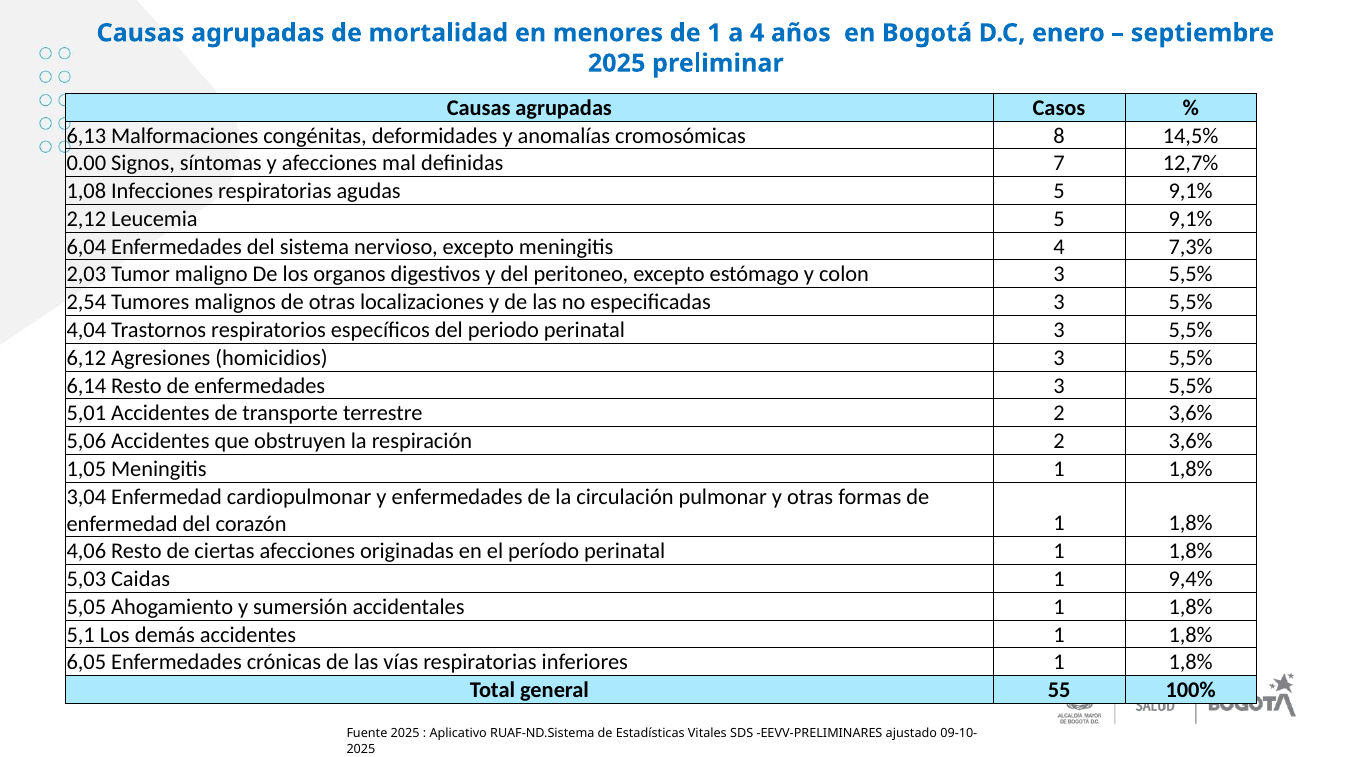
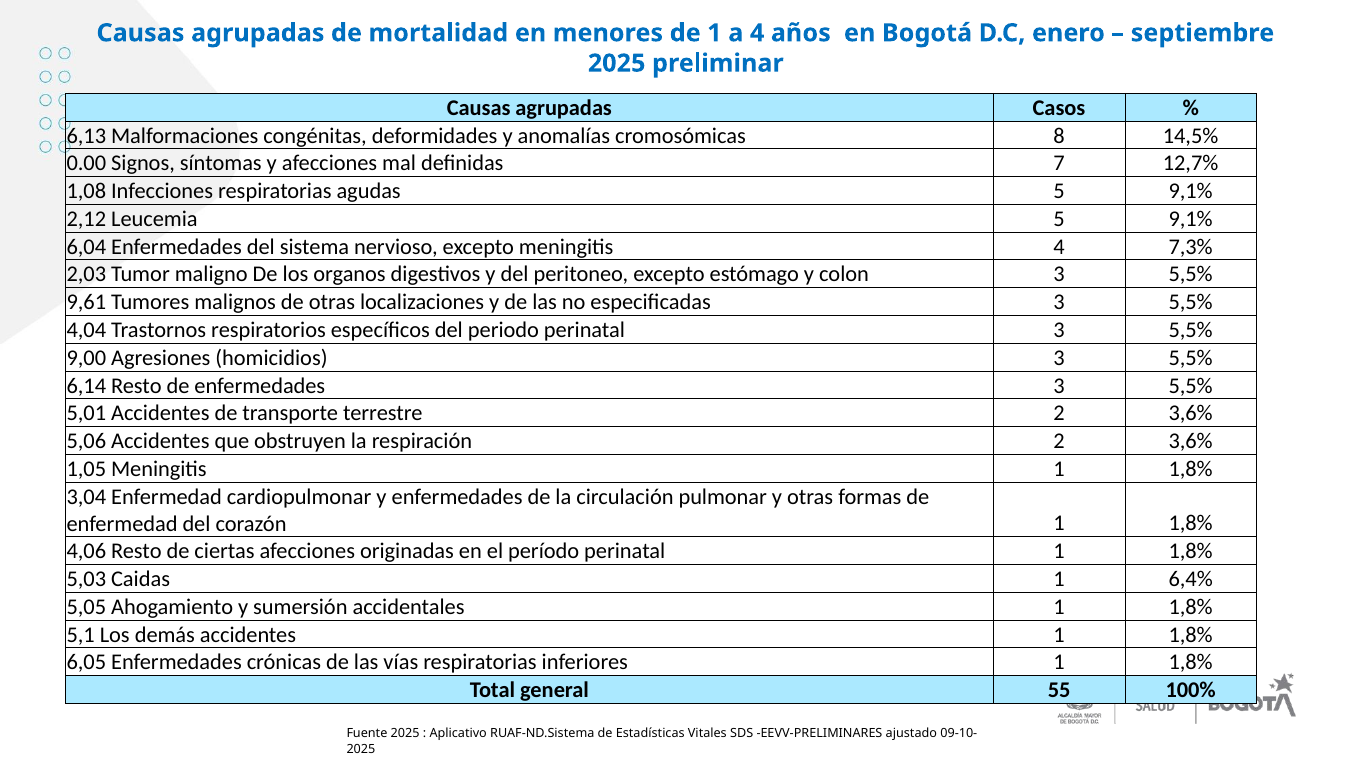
2,54: 2,54 -> 9,61 (86, 302)
6,12: 6,12 -> 9,00 (86, 358)
9,4%: 9,4% -> 6,4% (1191, 579)
